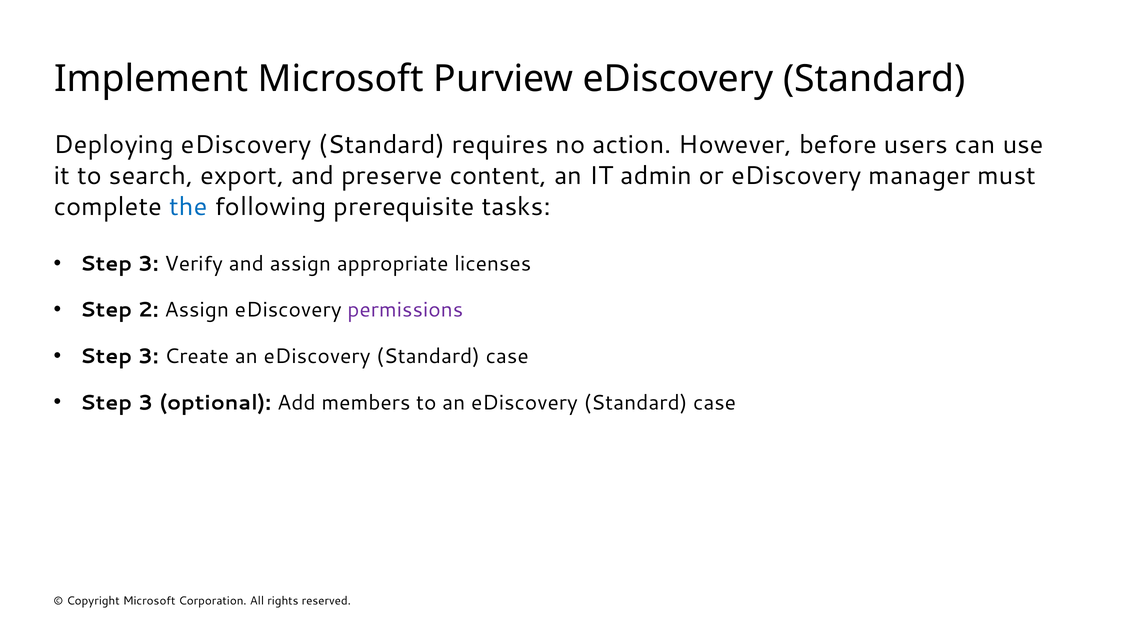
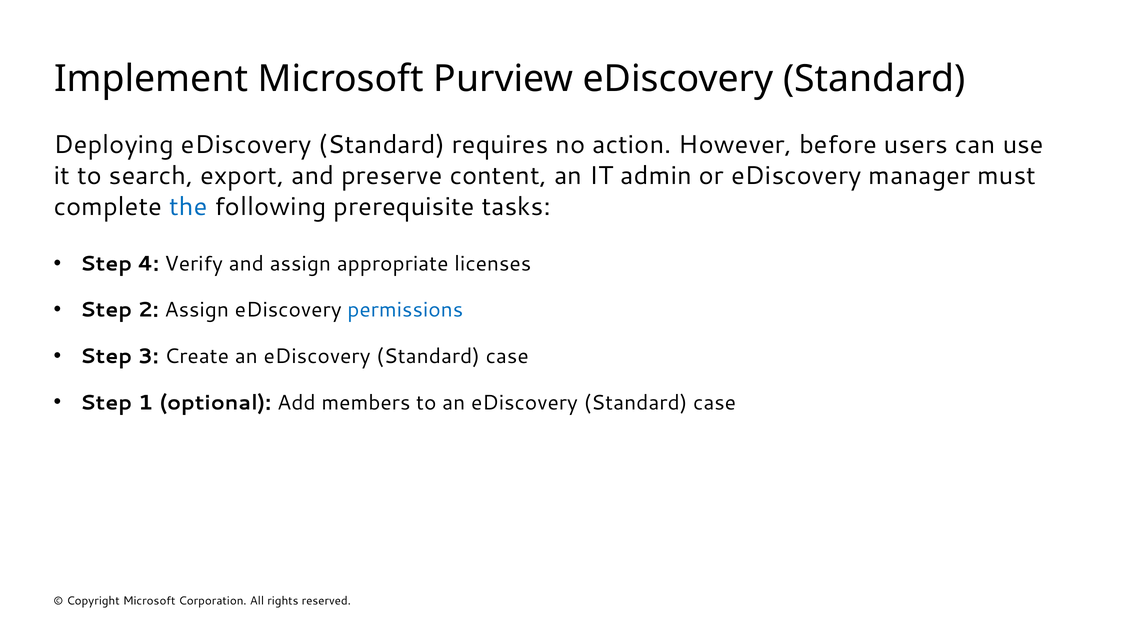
3: 3 -> 4 (148, 264)
permissions colour: purple -> blue (405, 310)
3: 3 -> 1 (146, 403)
